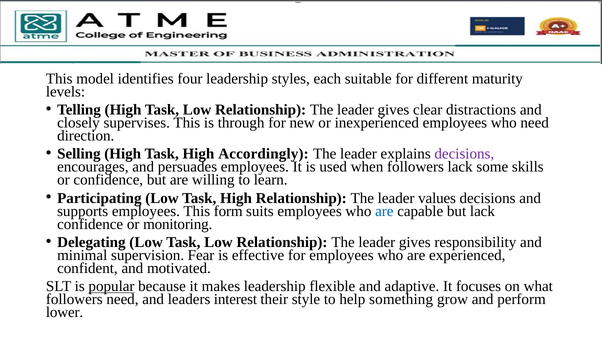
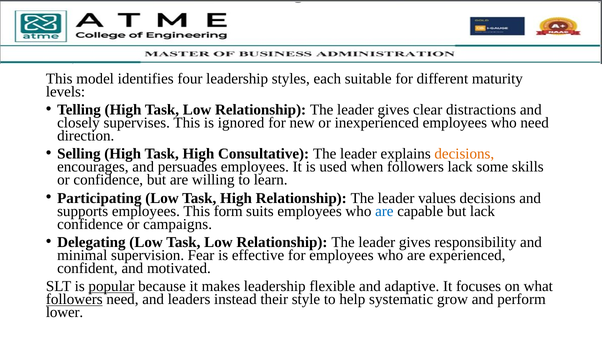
through: through -> ignored (241, 123)
Accordingly: Accordingly -> Consultative (264, 154)
decisions colour: purple -> orange (464, 154)
monitoring: monitoring -> campaigns (178, 224)
followers underline: none -> present (74, 299)
interest: interest -> instead (235, 299)
something: something -> systematic (401, 299)
